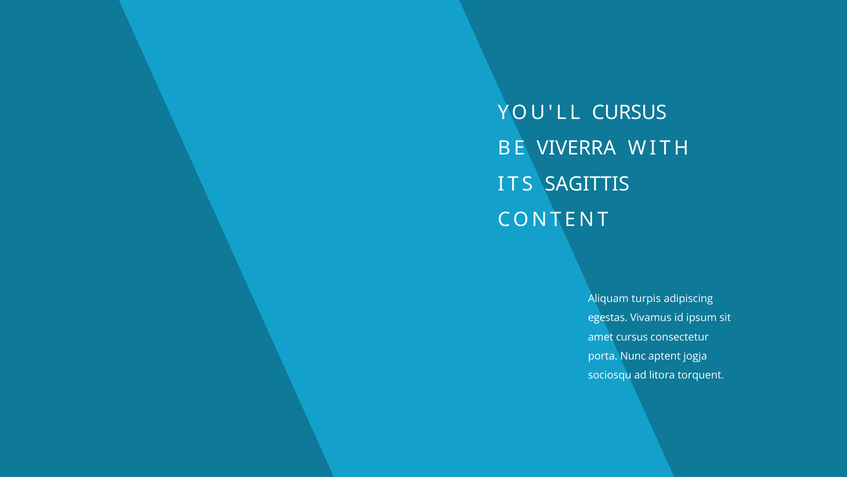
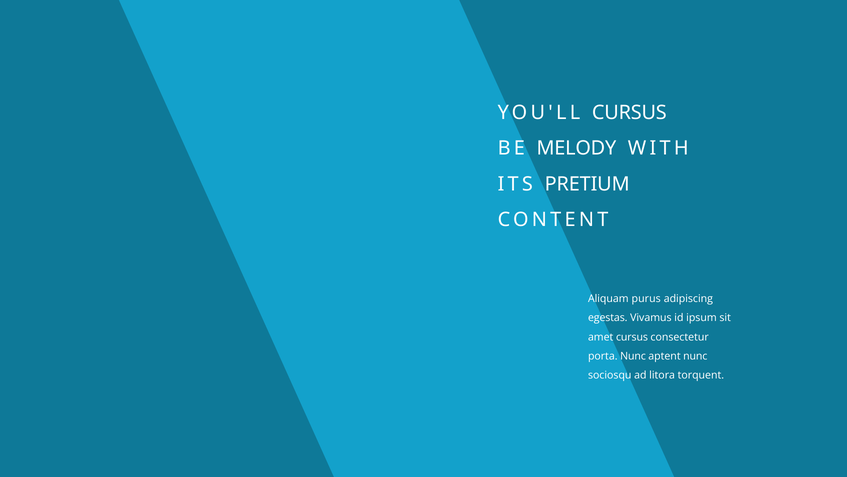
VIVERRA: VIVERRA -> MELODY (576, 148)
SAGITTIS: SAGITTIS -> PRETIUM (587, 184)
turpis: turpis -> purus (646, 299)
aptent jogja: jogja -> nunc (695, 356)
